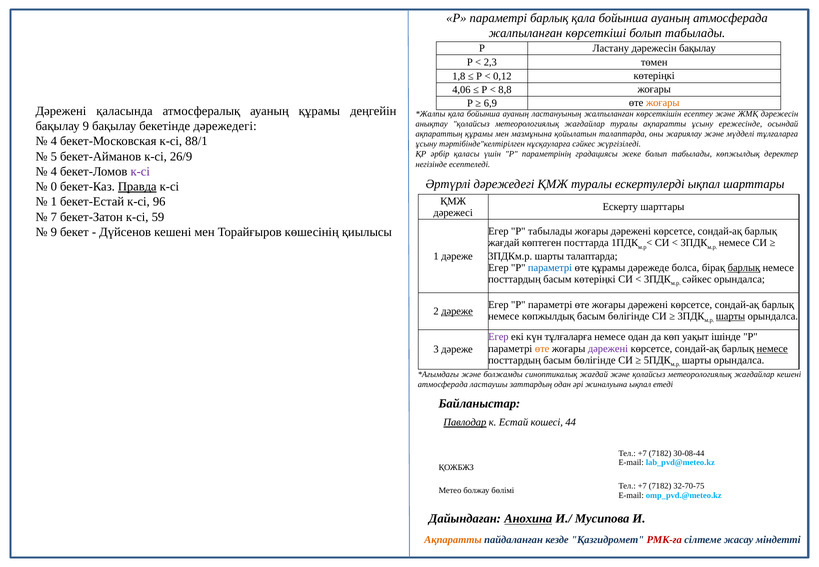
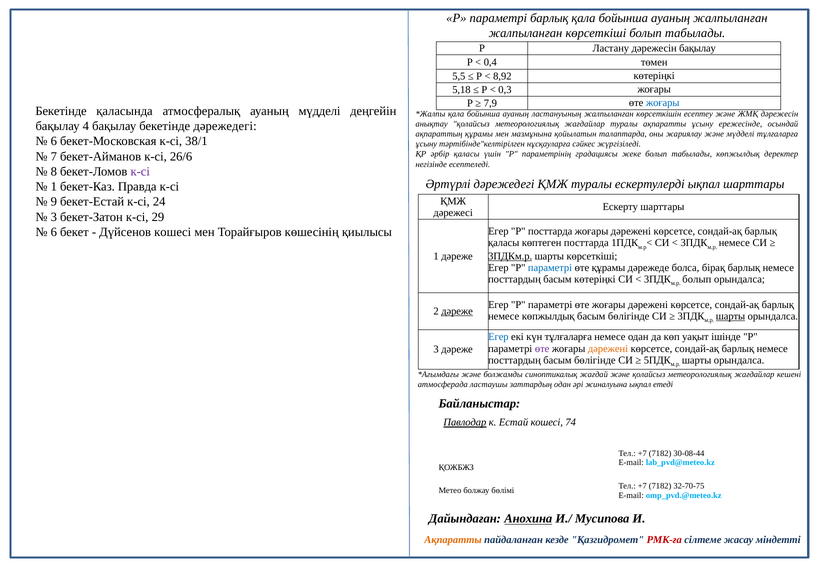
ауаның атмосферада: атмосферада -> жалпыланған (730, 18)
2,3: 2,3 -> 0,4 (490, 62)
1,8: 1,8 -> 5,5 (459, 76)
0,12: 0,12 -> 8,92 (502, 76)
4,06: 4,06 -> 5,18 (461, 90)
8,8: 8,8 -> 0,3 (505, 90)
6,9: 6,9 -> 7,9 (490, 103)
жоғары colour: orange -> blue (663, 103)
Дәрежені: Дәрежені -> Бекетінде (61, 111)
ауаның құрамы: құрамы -> мүдделі (320, 111)
бақылау 9: 9 -> 4 (86, 126)
4: 4 -> 6 (54, 141)
88/1: 88/1 -> 38/1 (196, 141)
5: 5 -> 7 (54, 156)
26/9: 26/9 -> 26/6 (181, 156)
4: 4 -> 8 (54, 172)
0: 0 -> 1 (54, 187)
Правда underline: present -> none (137, 187)
1: 1 -> 9 (54, 202)
96: 96 -> 24 (159, 202)
7: 7 -> 3 (54, 217)
59: 59 -> 29 (158, 217)
9: 9 -> 6 (54, 232)
Дүйсенов кешені: кешені -> кошесi (173, 232)
Р табылады: табылады -> посттарда (550, 231)
жағдай: жағдай -> қаласы (504, 243)
3ПДКм.р underline: none -> present (510, 256)
шарты талаптарда: талаптарда -> көрсеткіші (592, 256)
барлық underline: present -> none (744, 268)
сәйкес: сәйкес -> болып (697, 279)
Егер colour: purple -> blue (498, 337)
өте colour: orange -> purple (542, 349)
дәрежені colour: purple -> orange (608, 349)
немесе underline: present -> none (772, 349)
44: 44 -> 74 (571, 422)
